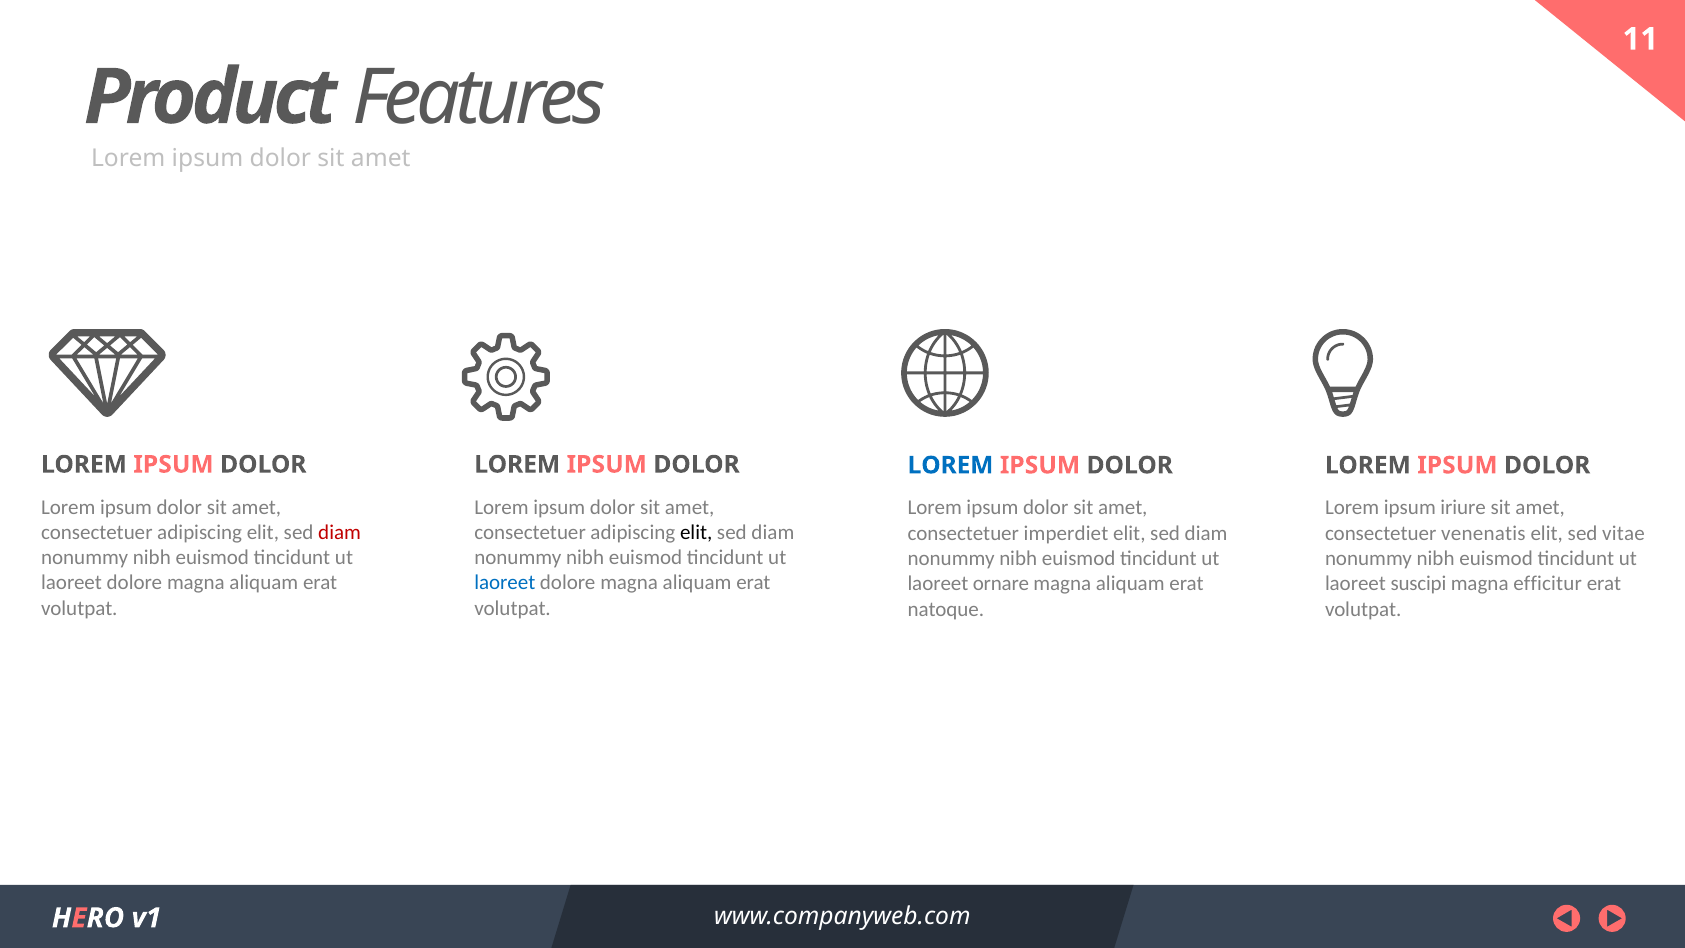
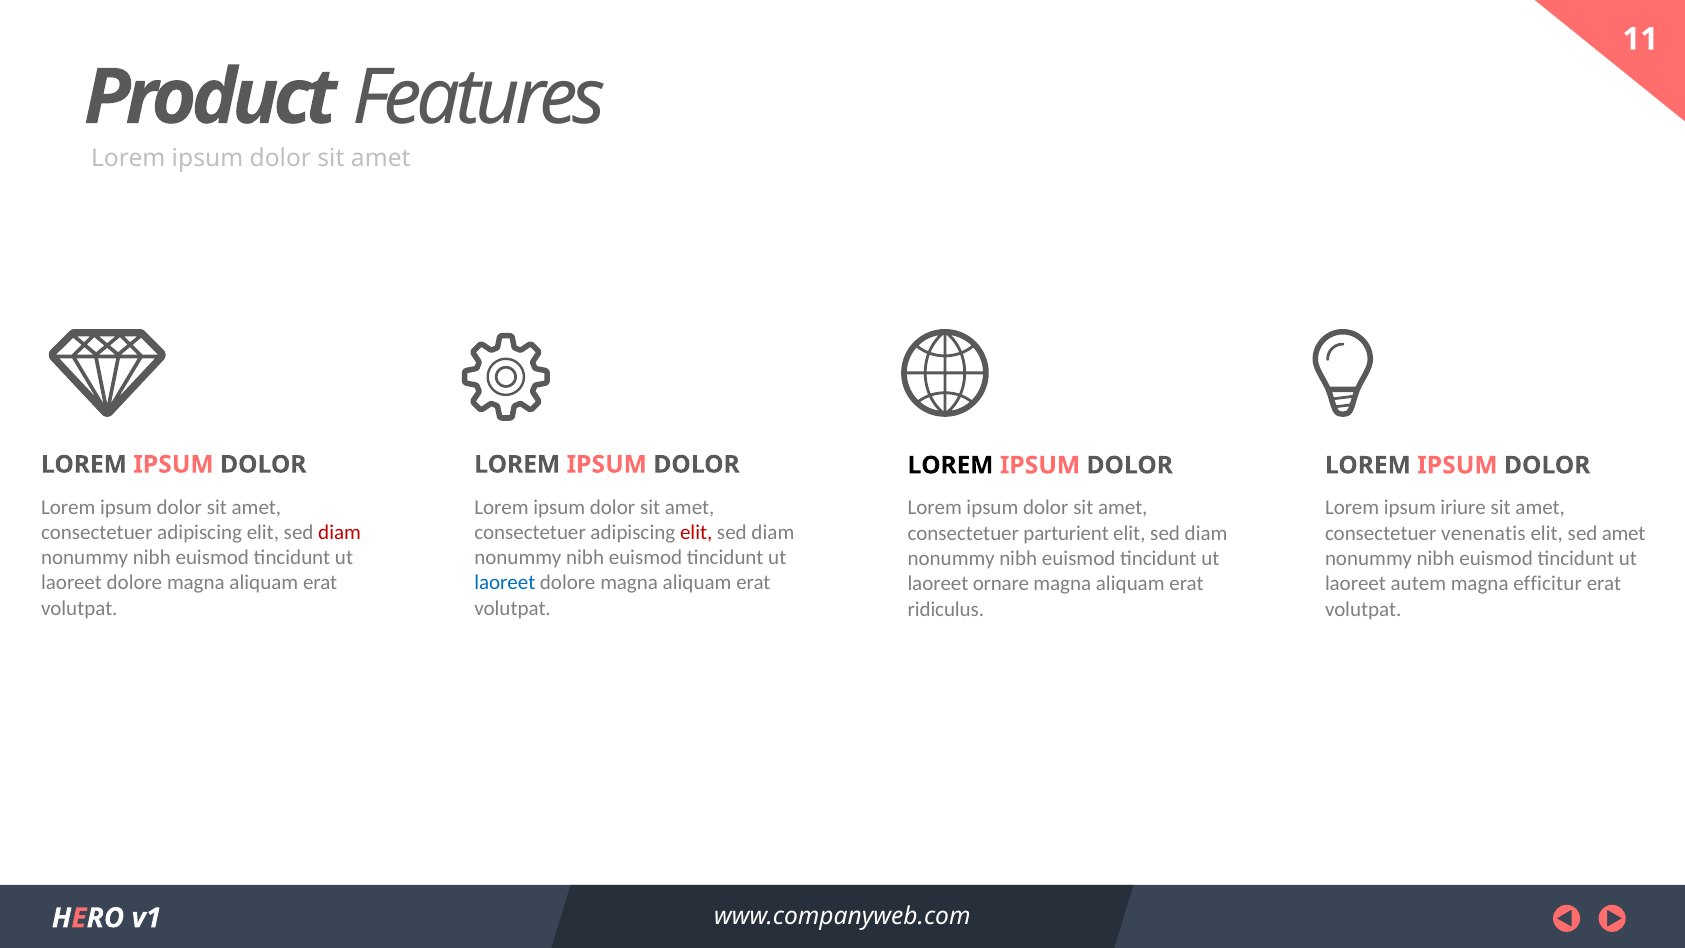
LOREM colour: blue -> black (951, 465)
elit colour: black -> red (696, 532)
imperdiet: imperdiet -> parturient (1066, 533)
sed vitae: vitae -> amet (1624, 533)
suscipi: suscipi -> autem (1418, 584)
natoque: natoque -> ridiculus (946, 609)
